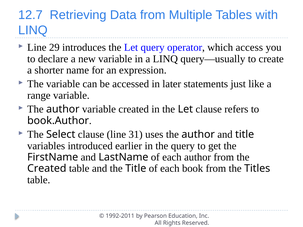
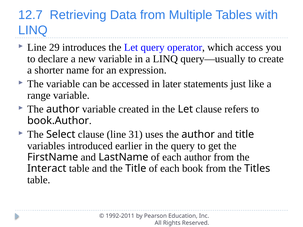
Created: Created -> Interact (47, 169)
